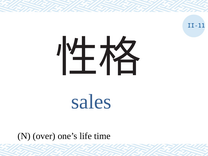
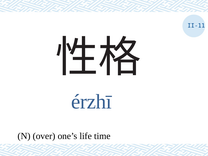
sales: sales -> érzhī (91, 102)
